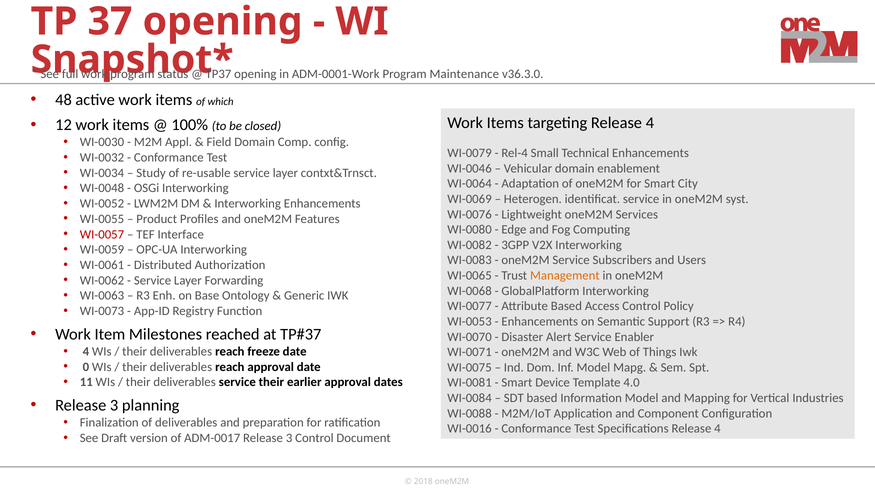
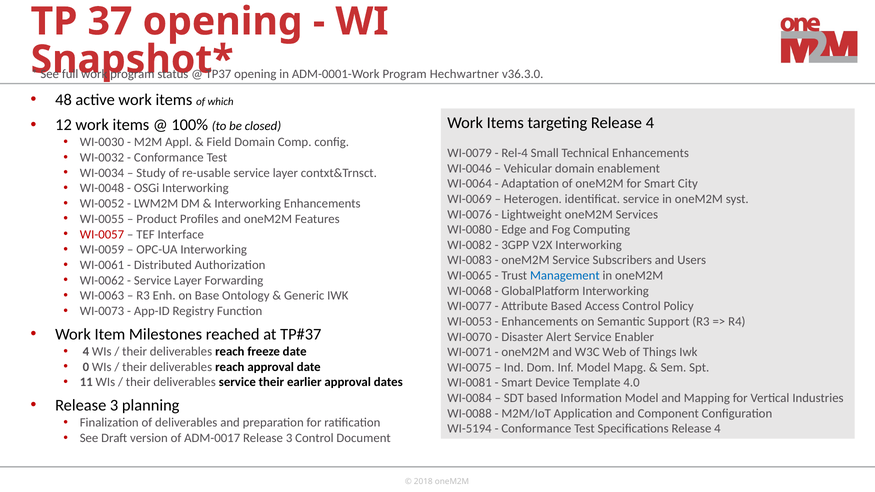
Maintenance: Maintenance -> Hechwartner (464, 74)
Management colour: orange -> blue (565, 276)
WI-0016: WI-0016 -> WI-5194 (470, 429)
